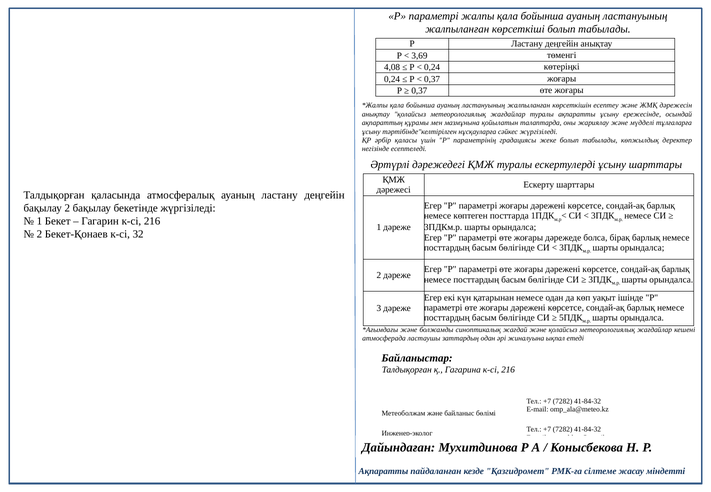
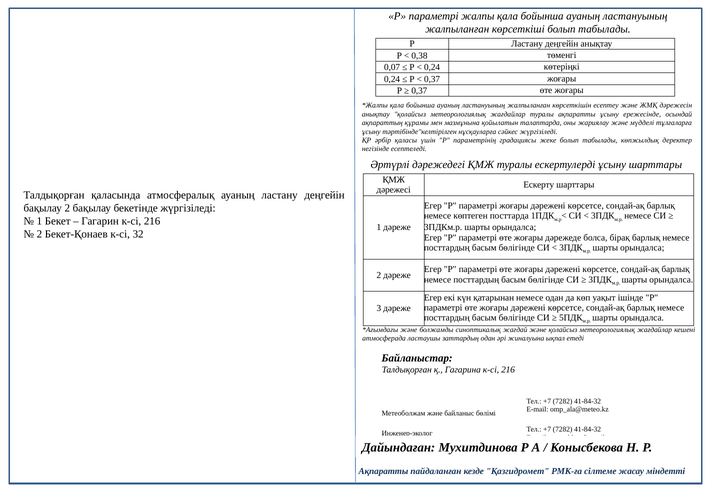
3,69: 3,69 -> 0,38 (419, 56)
4,08: 4,08 -> 0,07 (392, 67)
